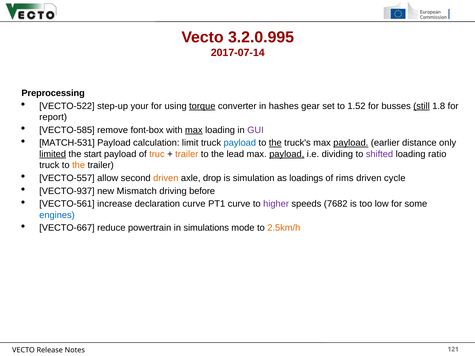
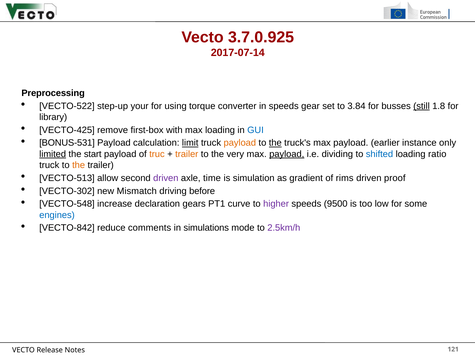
3.2.0.995: 3.2.0.995 -> 3.7.0.925 (261, 37)
torque underline: present -> none (202, 106)
in hashes: hashes -> speeds (284, 106)
1.52: 1.52 -> 3.84 (356, 106)
report: report -> library (53, 117)
VECTO-585: VECTO-585 -> VECTO-425 (67, 130)
font-box: font-box -> first-box (147, 130)
max underline: present -> none (194, 130)
GUI colour: purple -> blue (256, 130)
MATCH-531: MATCH-531 -> BONUS-531 (67, 143)
limit underline: none -> present (190, 143)
payload colour: blue -> orange (240, 143)
payload underline: present -> none (351, 143)
distance: distance -> instance (419, 143)
lead: lead -> very (235, 154)
shifted colour: purple -> blue (379, 154)
VECTO-557: VECTO-557 -> VECTO-513 (67, 178)
driven colour: orange -> purple (166, 178)
drop: drop -> time (212, 178)
loadings: loadings -> gradient (306, 178)
cycle: cycle -> proof (395, 178)
VECTO-937: VECTO-937 -> VECTO-302 (67, 191)
VECTO-561: VECTO-561 -> VECTO-548 (67, 204)
declaration curve: curve -> gears (194, 204)
7682: 7682 -> 9500 (336, 204)
VECTO-667: VECTO-667 -> VECTO-842 (67, 228)
powertrain: powertrain -> comments (150, 228)
2.5km/h colour: orange -> purple (284, 228)
